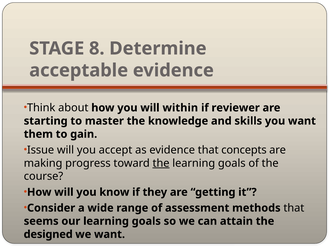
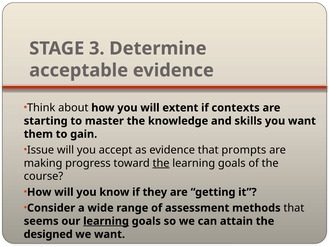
8: 8 -> 3 (97, 48)
within: within -> extent (180, 108)
reviewer: reviewer -> contexts (236, 108)
concepts: concepts -> prompts (244, 150)
learning underline: none -> present (106, 221)
